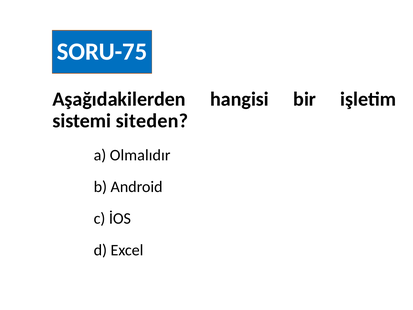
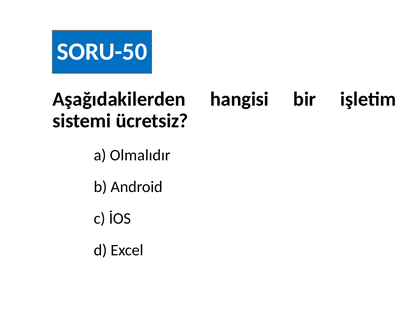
SORU-75: SORU-75 -> SORU-50 (102, 52)
siteden: siteden -> ücretsiz (152, 121)
